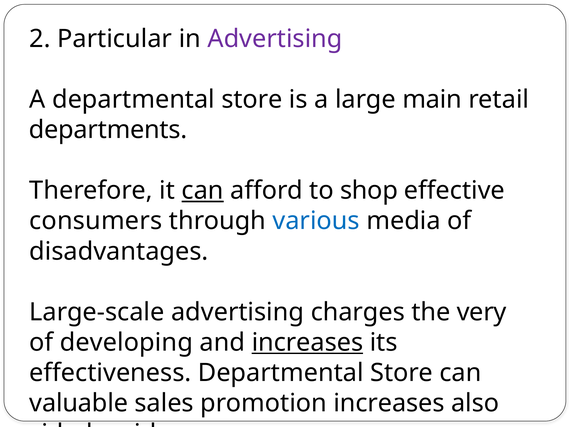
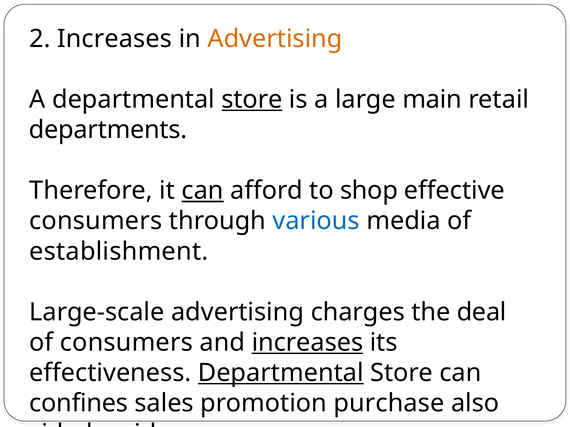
2 Particular: Particular -> Increases (115, 39)
Advertising colour: purple -> orange (275, 39)
store underline: none -> present (252, 100)
disadvantages: disadvantages -> establishment (119, 252)
very: very -> deal (482, 312)
of developing: developing -> consumers (126, 343)
Departmental underline: none -> present (281, 373)
valuable: valuable -> confines (79, 404)
promotion increases: increases -> purchase (389, 404)
